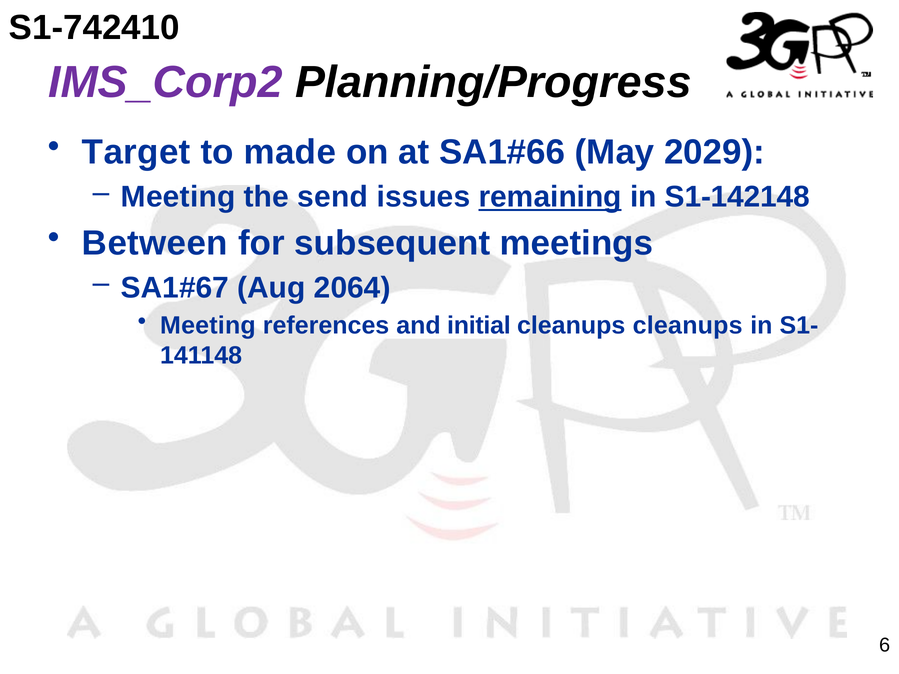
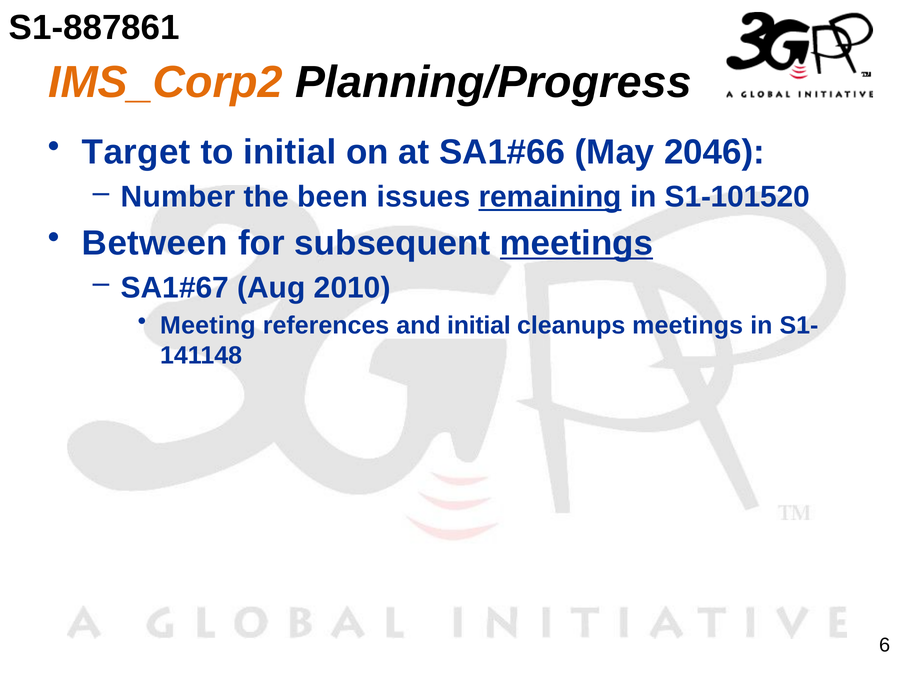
S1-742410: S1-742410 -> S1-887861 (94, 28)
IMS_Corp2 colour: purple -> orange (165, 82)
to made: made -> initial (290, 152)
2029: 2029 -> 2046 (714, 152)
Meeting: Meeting -> Number (178, 197)
send: send -> been (333, 197)
S1-142148: S1-142148 -> S1-101520 (737, 197)
meetings underline: none -> present (576, 243)
2064: 2064 -> 2010 (352, 288)
cleanups cleanups: cleanups -> meetings (688, 326)
